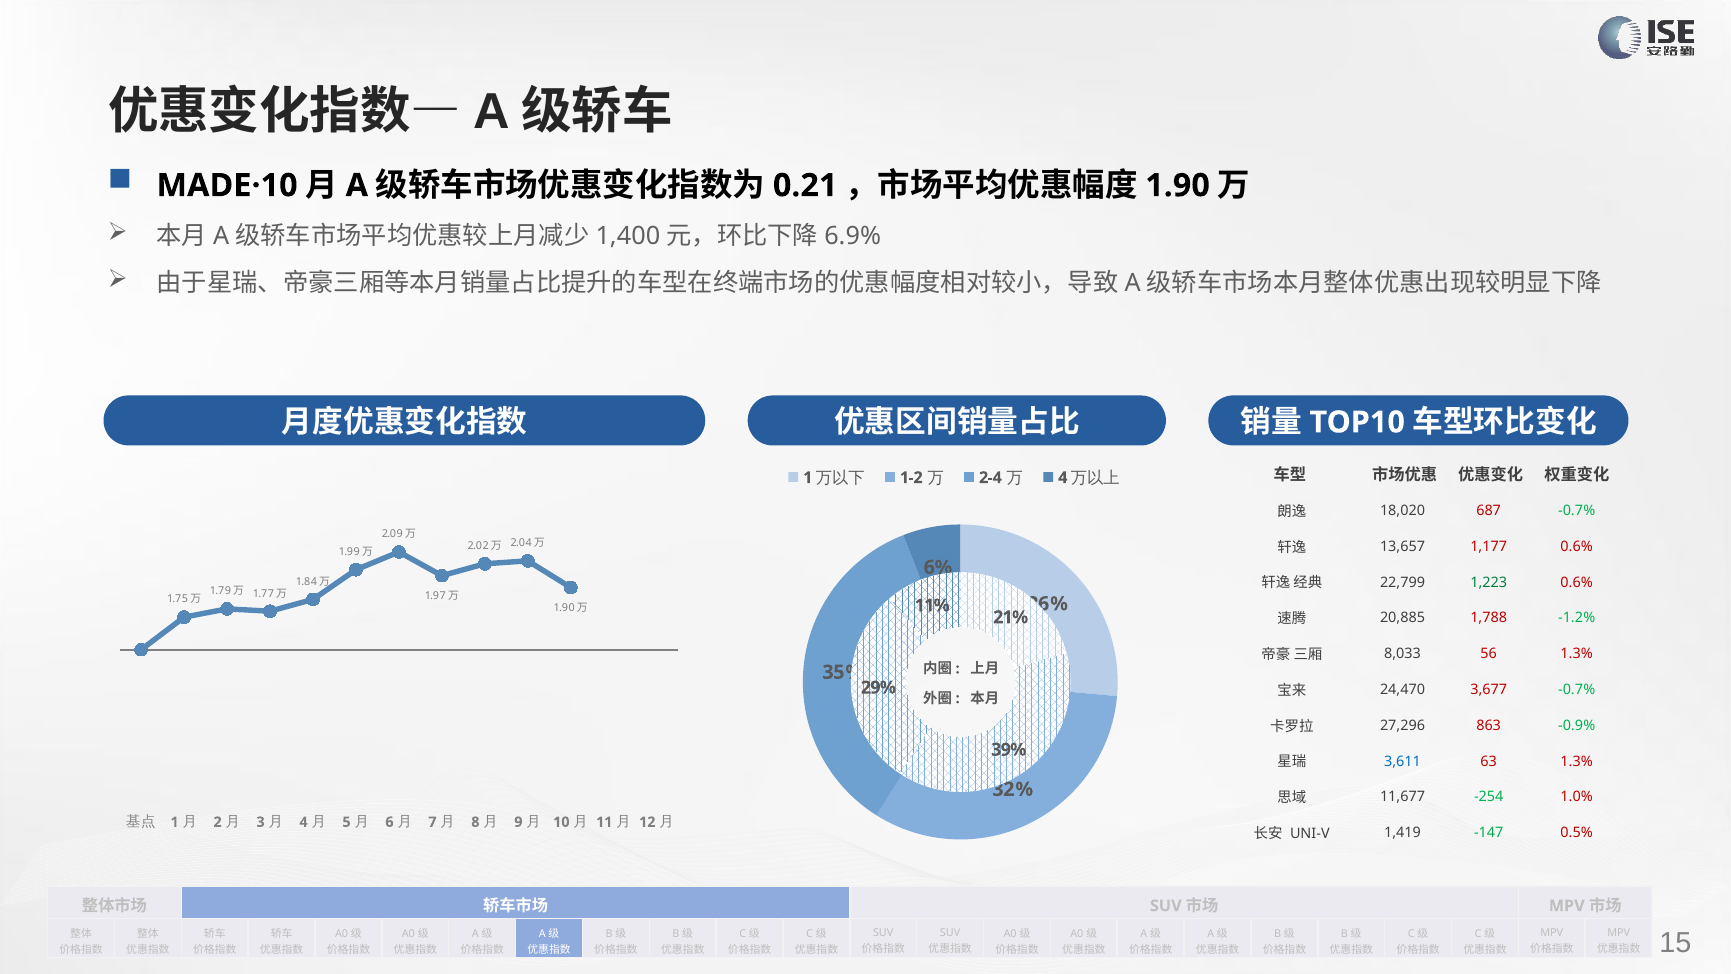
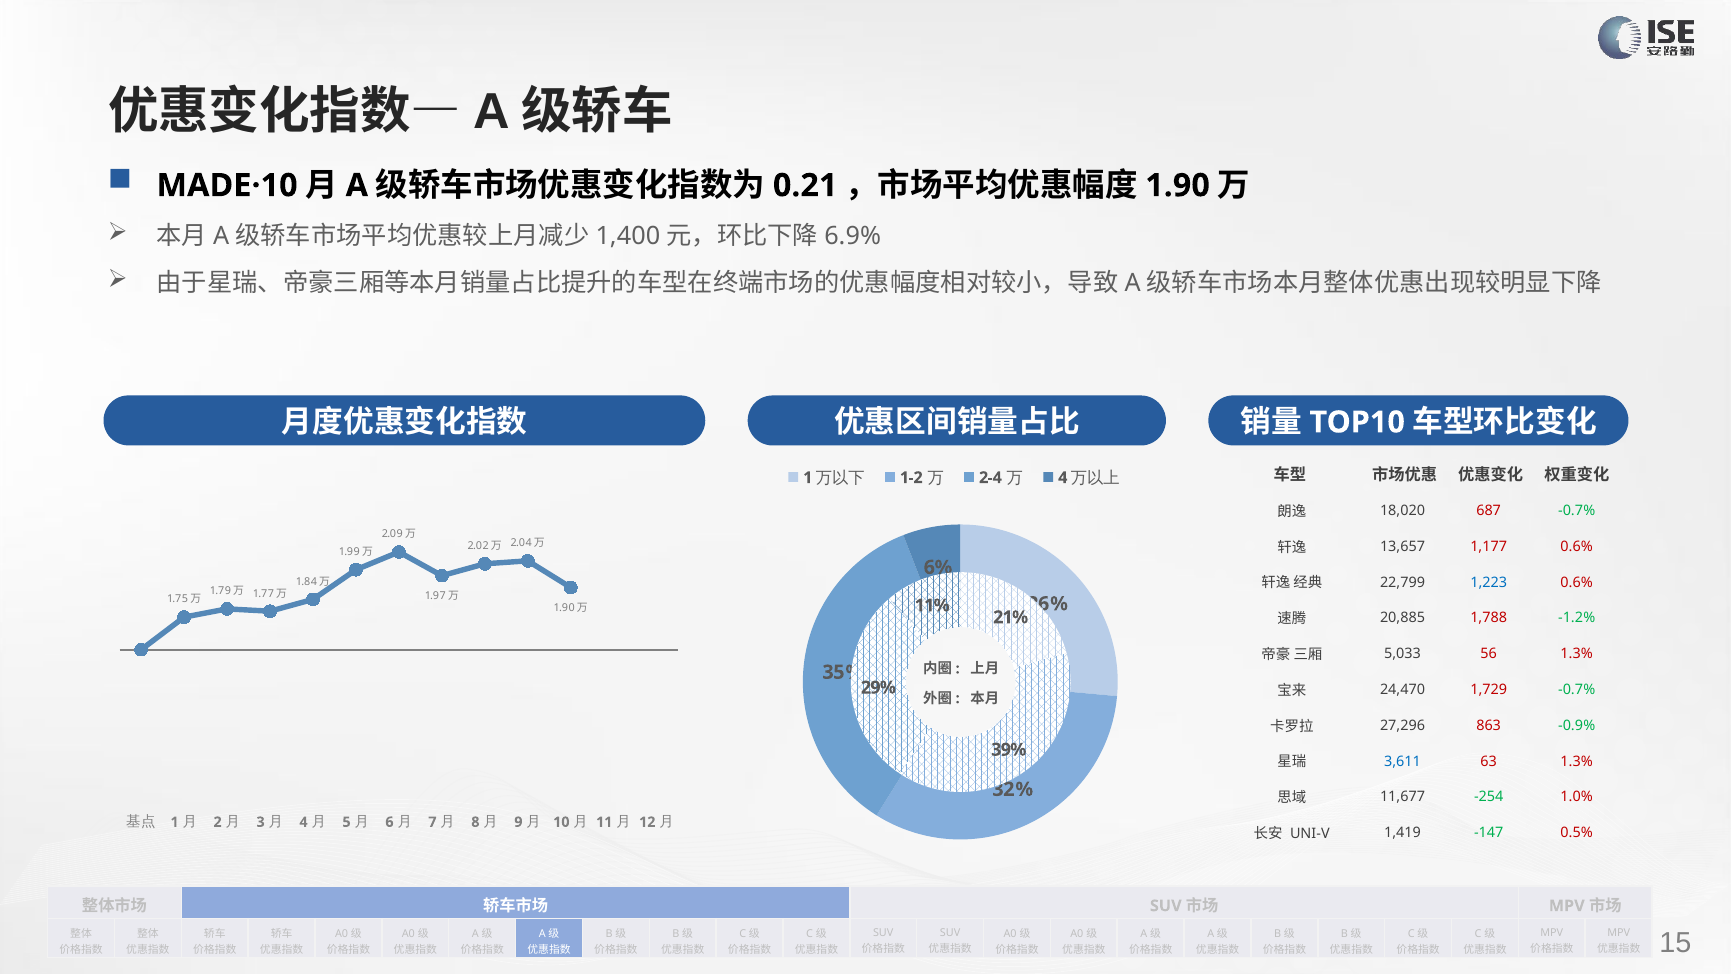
1,223 colour: green -> blue (1489, 582)
8,033: 8,033 -> 5,033 (1403, 654)
3,677: 3,677 -> 1,729 (1489, 690)
